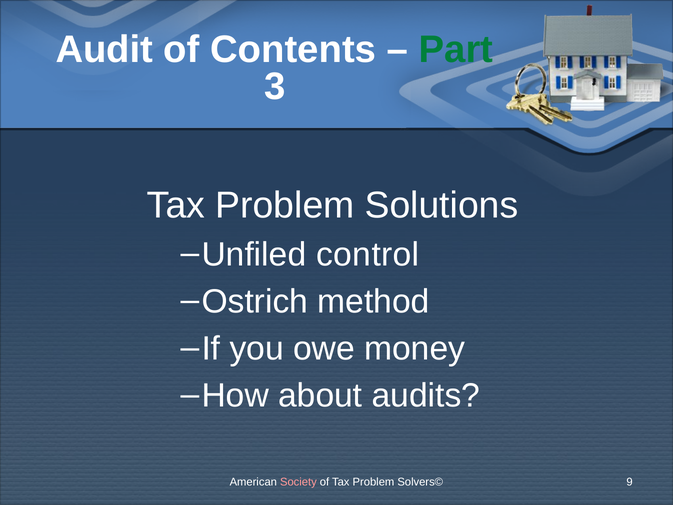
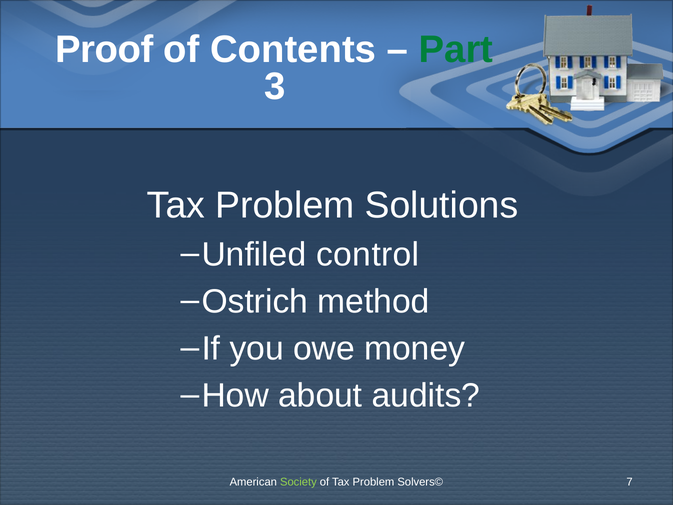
Audit: Audit -> Proof (104, 50)
Society colour: pink -> light green (298, 482)
9: 9 -> 7 (630, 482)
